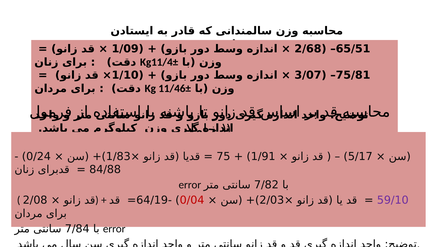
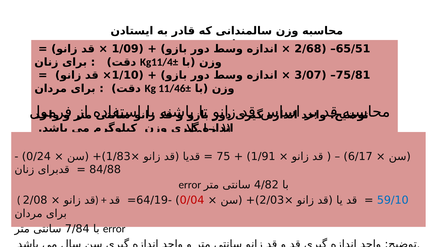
5/17: 5/17 -> 6/17 (360, 157)
7/82: 7/82 -> 4/82 (266, 185)
59/10 colour: purple -> blue (393, 201)
